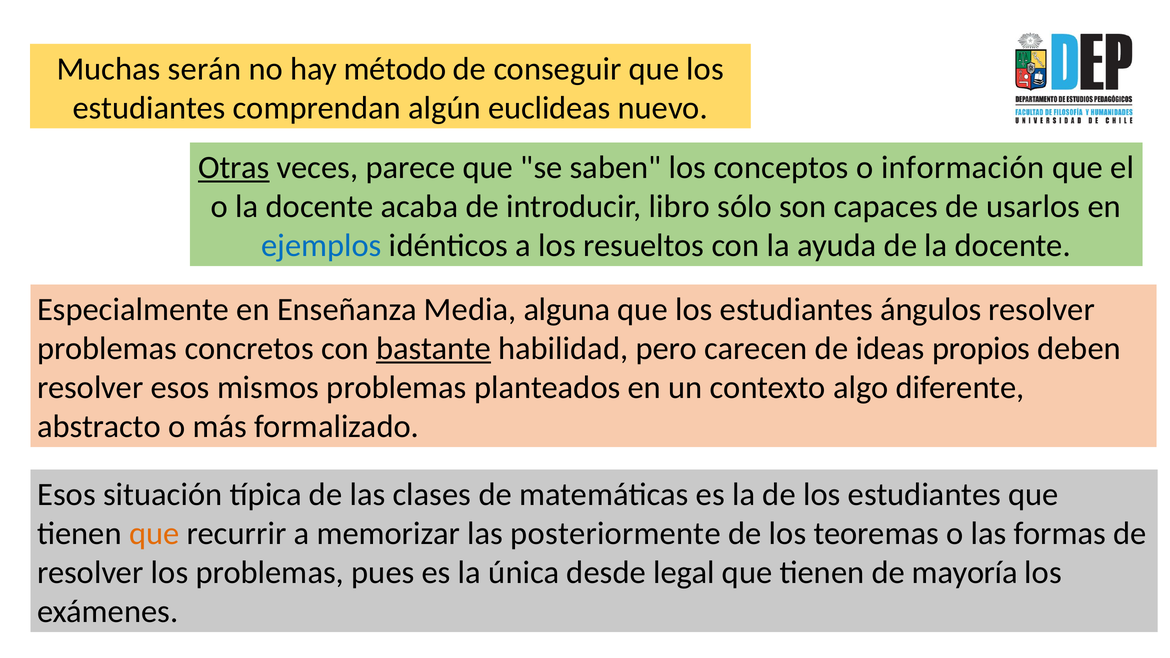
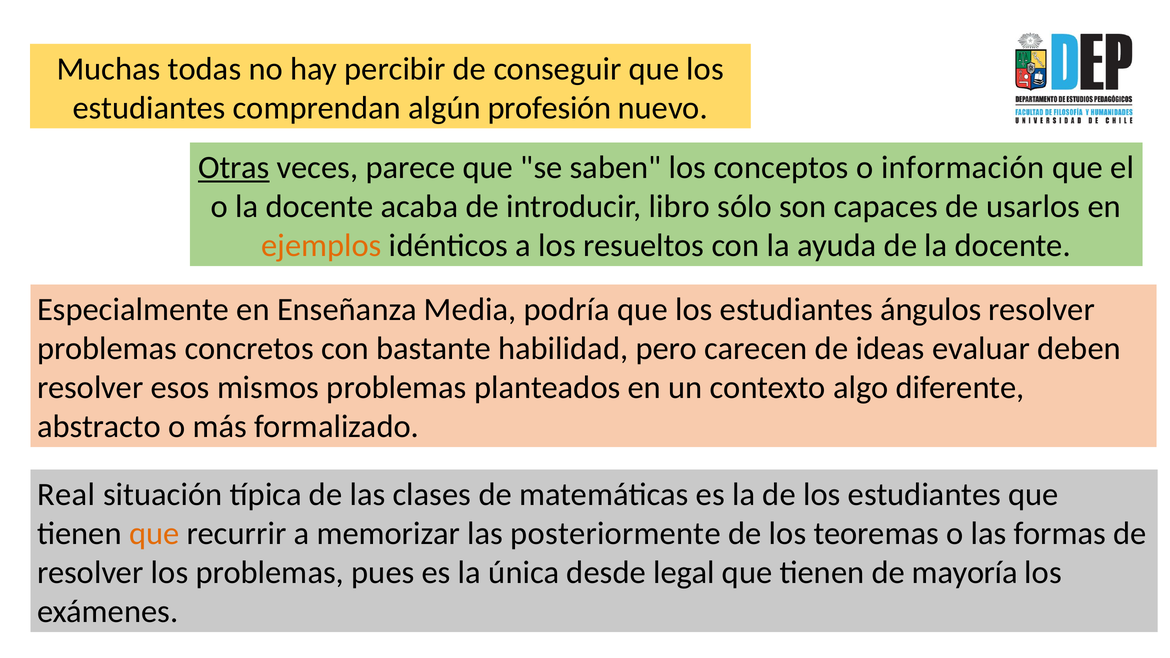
serán: serán -> todas (205, 69)
método: método -> percibir (395, 69)
euclideas: euclideas -> profesión (549, 108)
ejemplos colour: blue -> orange (321, 246)
alguna: alguna -> podría (567, 310)
bastante underline: present -> none (434, 349)
propios: propios -> evaluar (981, 349)
Esos: Esos -> Real (66, 495)
